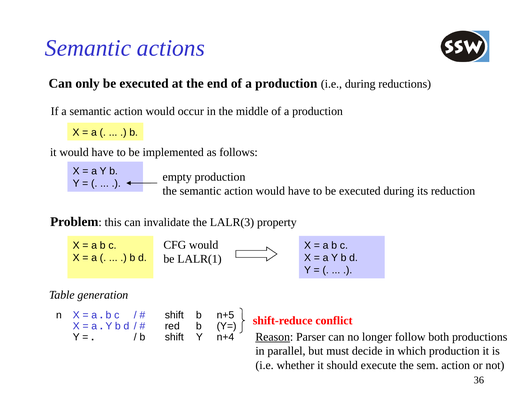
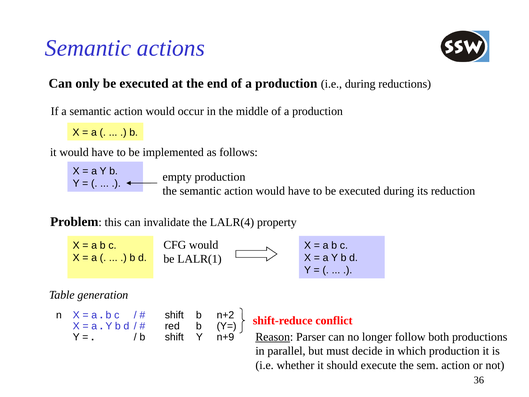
LALR(3: LALR(3 -> LALR(4 (232, 222)
n+5: n+5 -> n+2 (225, 315)
n+4: n+4 -> n+9 (225, 337)
